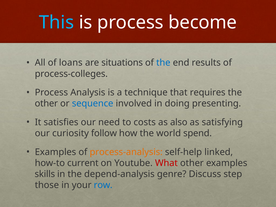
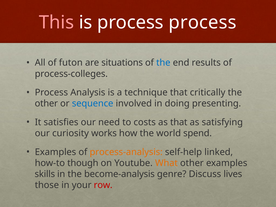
This colour: light blue -> pink (56, 23)
process become: become -> process (203, 23)
loans: loans -> futon (71, 63)
requires: requires -> critically (208, 92)
as also: also -> that (179, 122)
follow: follow -> works (104, 133)
current: current -> though (83, 163)
What colour: red -> orange (166, 163)
depend-analysis: depend-analysis -> become-analysis (119, 174)
step: step -> lives (233, 174)
row colour: blue -> red (103, 185)
